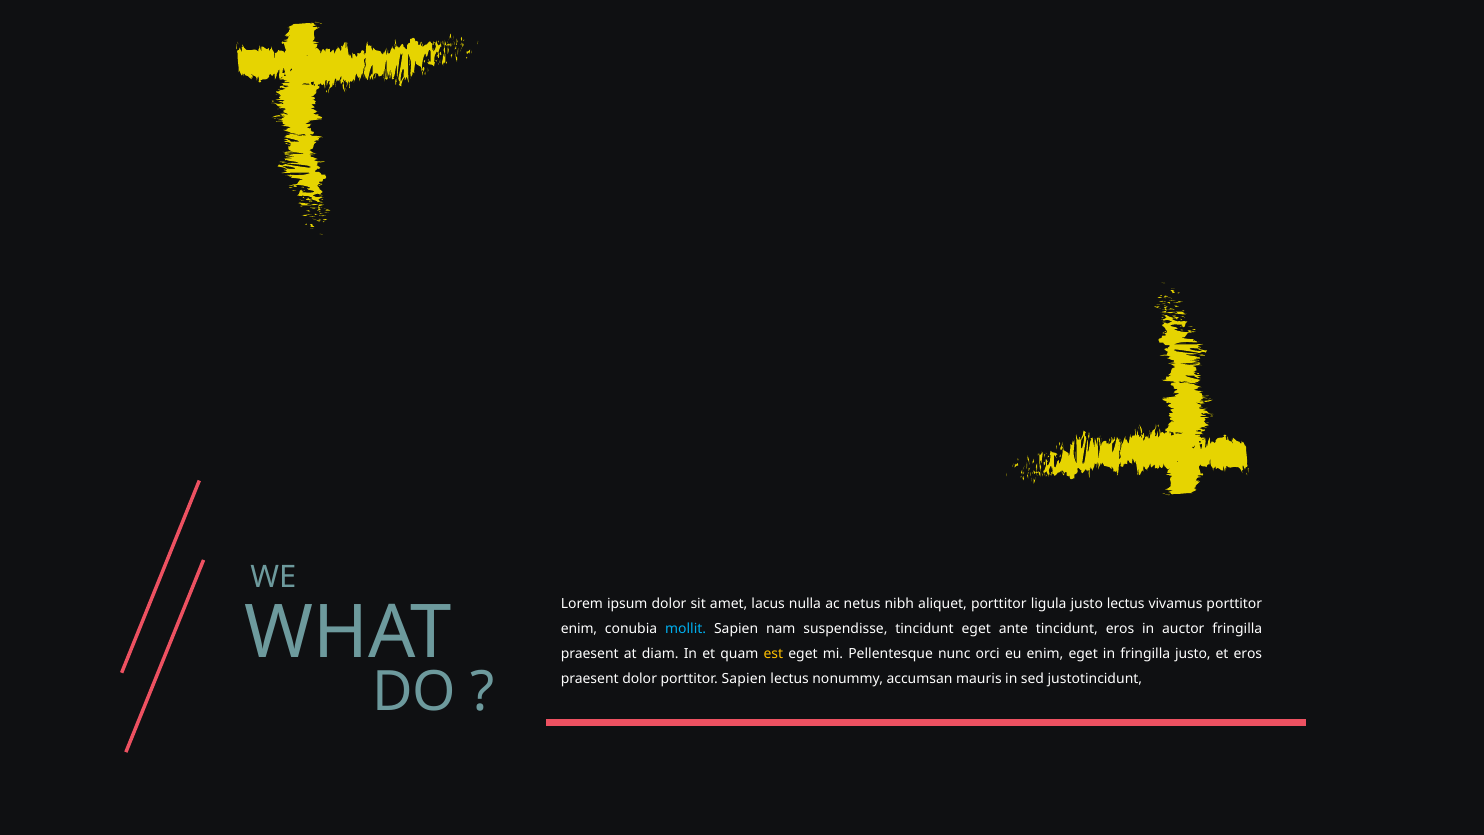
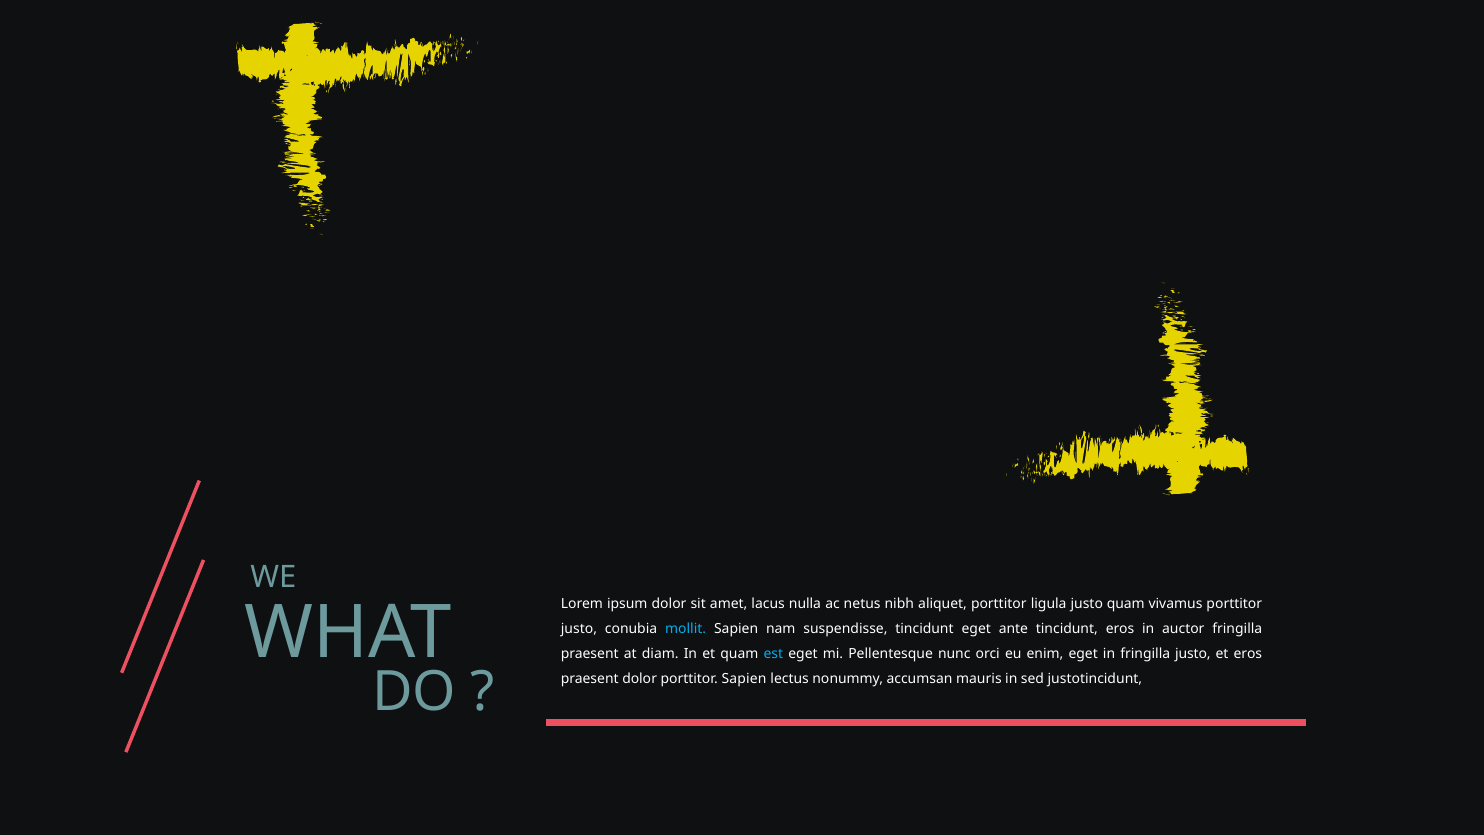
justo lectus: lectus -> quam (1126, 603)
enim: enim -> justo (579, 629)
est colour: yellow -> light blue (773, 654)
